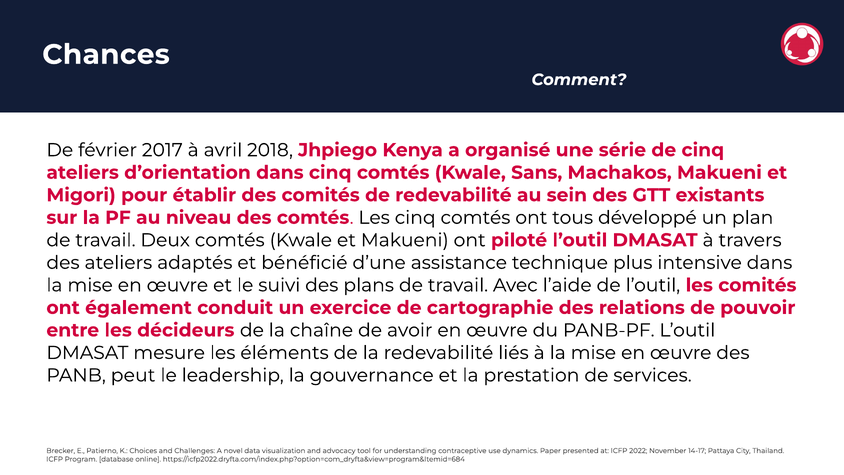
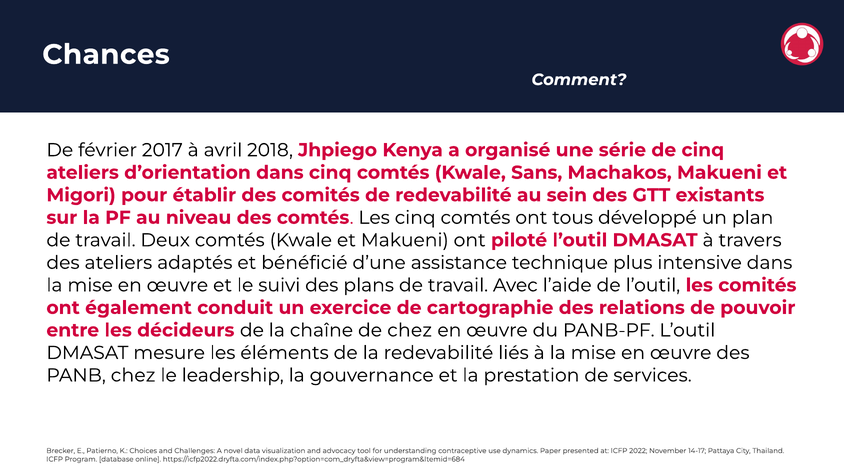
de avoir: avoir -> chez (410, 330)
PANB peut: peut -> chez (133, 375)
